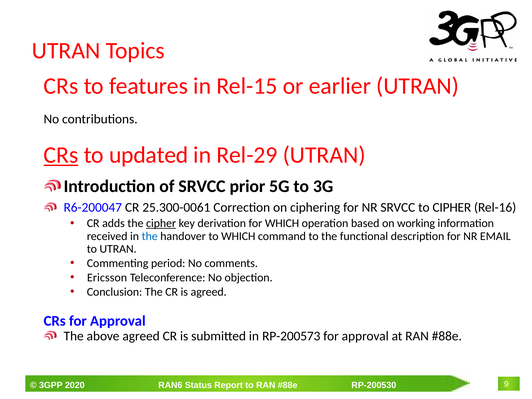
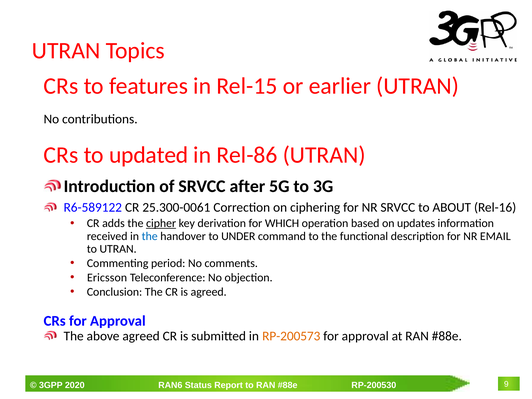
CRs underline: present -> none (61, 155)
Rel-29: Rel-29 -> Rel-86 (247, 155)
prior: prior -> after (247, 186)
R6-200047: R6-200047 -> R6-589122 (93, 208)
to CIPHER: CIPHER -> ABOUT (452, 208)
working: working -> updates (416, 223)
to WHICH: WHICH -> UNDER (238, 236)
RP-200573 colour: black -> orange (291, 336)
